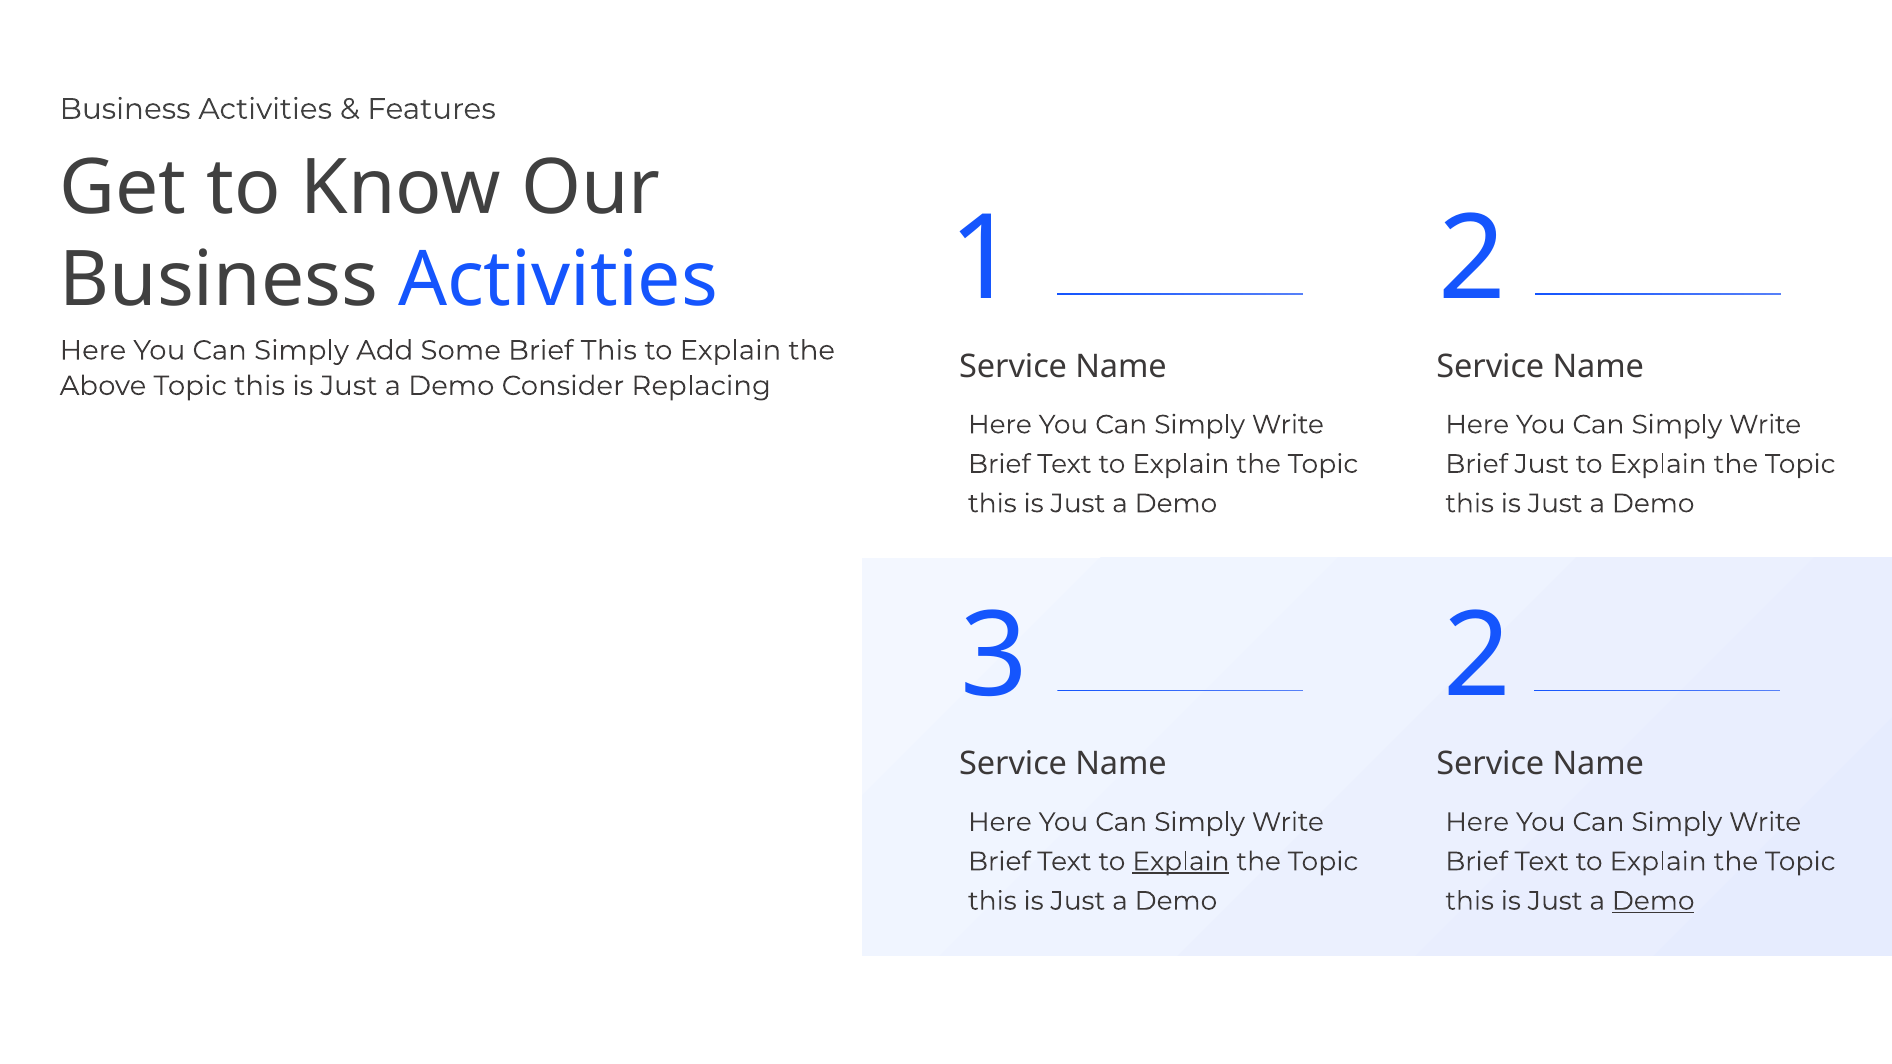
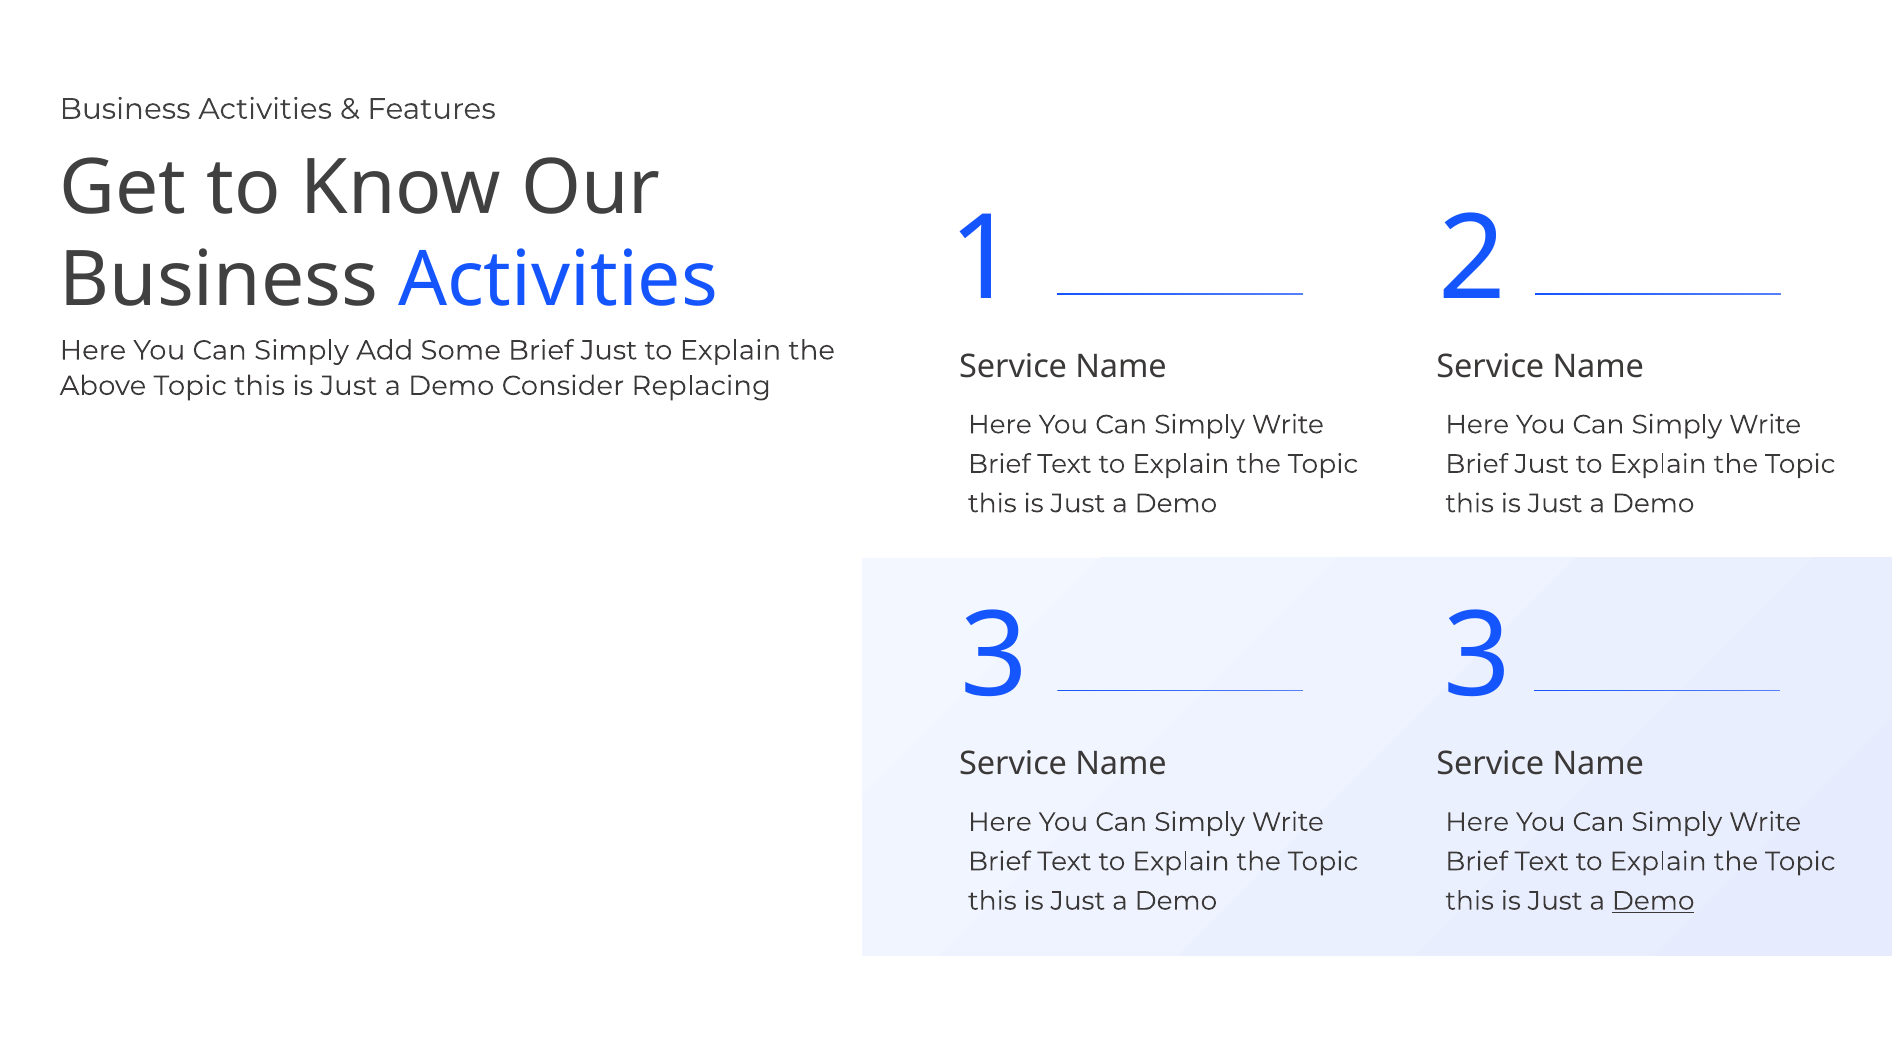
Some Brief This: This -> Just (609, 350)
3 2: 2 -> 3 (1477, 656)
Explain underline: present -> none (1181, 862)
